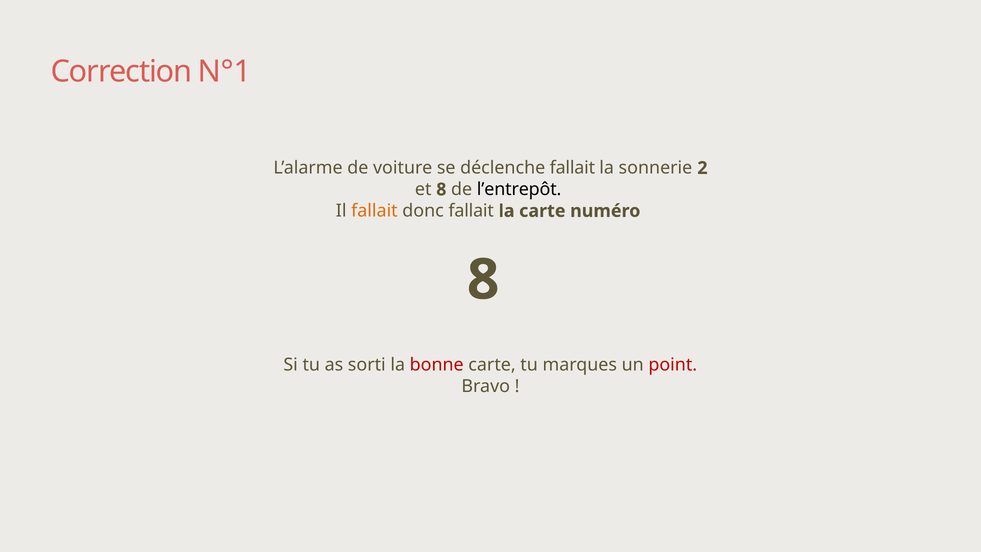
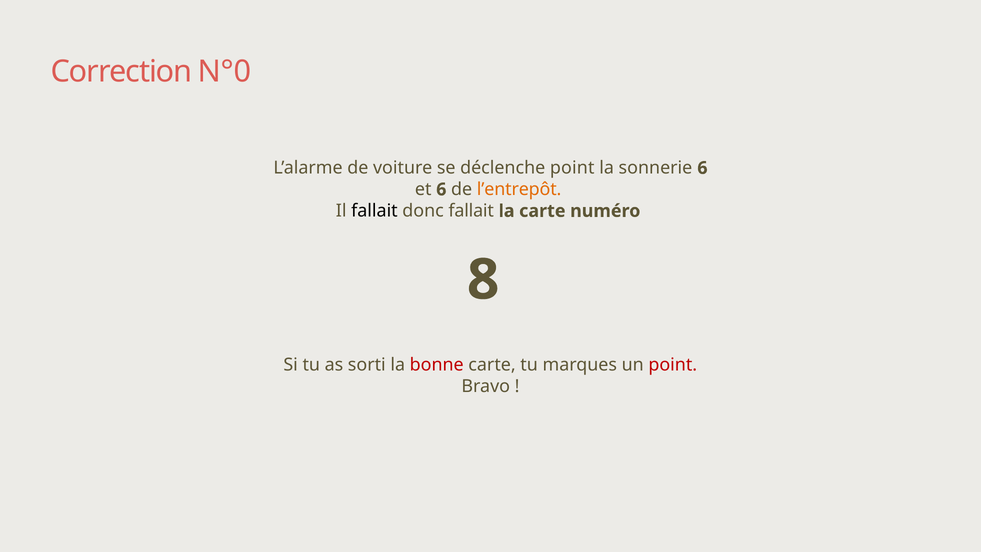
N°1: N°1 -> N°0 (224, 72)
déclenche fallait: fallait -> point (572, 168)
sonnerie 2: 2 -> 6 (702, 168)
et 8: 8 -> 6 (441, 189)
l’entrepôt colour: black -> orange (519, 189)
fallait colour: orange -> black (374, 211)
